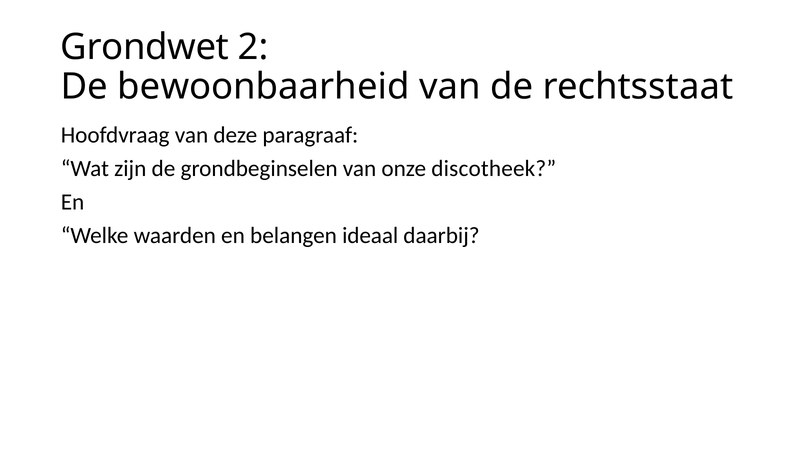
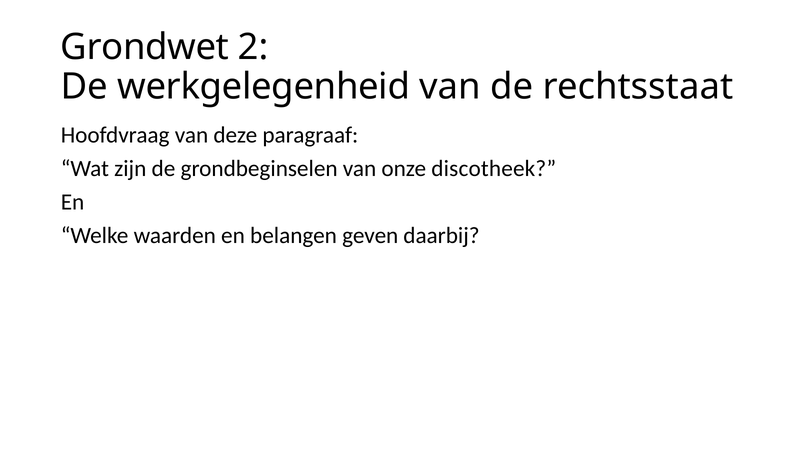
bewoonbaarheid: bewoonbaarheid -> werkgelegenheid (264, 87)
ideaal: ideaal -> geven (370, 235)
